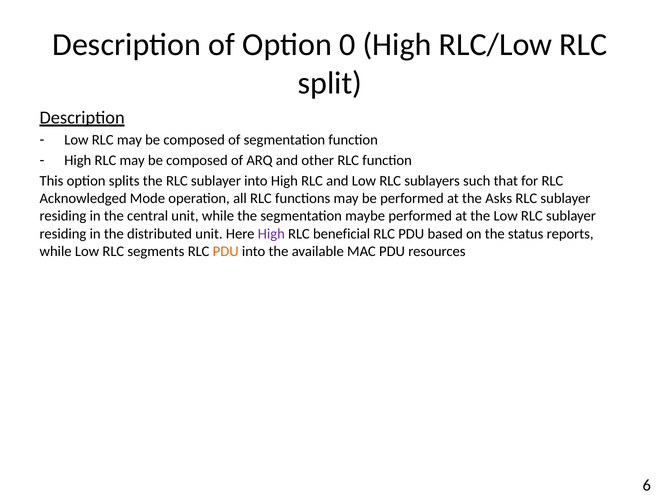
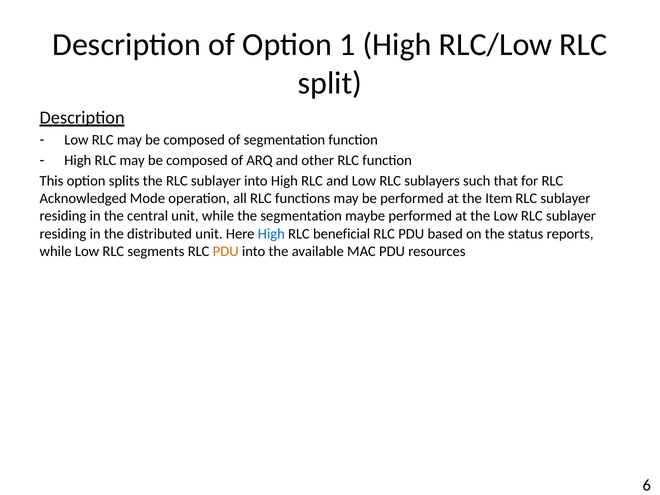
0: 0 -> 1 (347, 45)
Asks: Asks -> Item (499, 199)
High colour: purple -> blue (271, 234)
